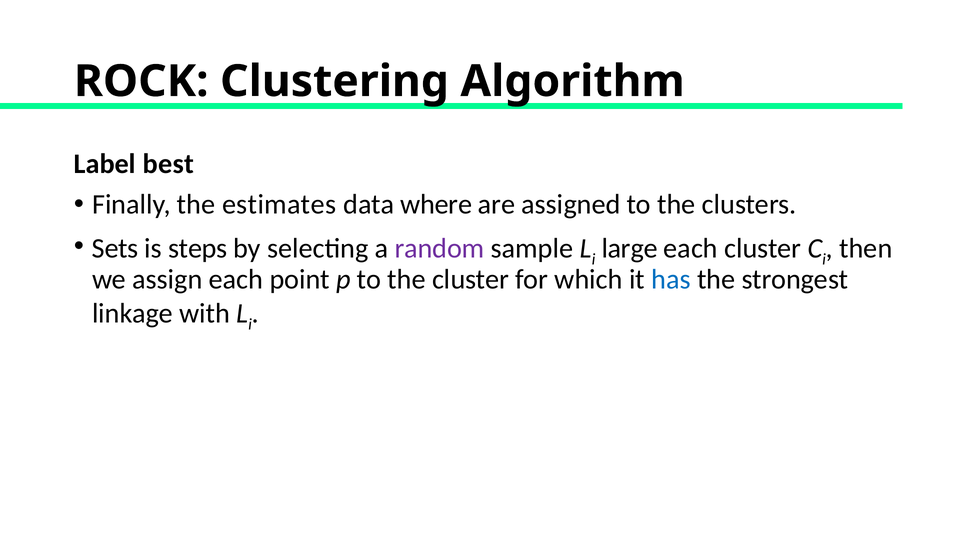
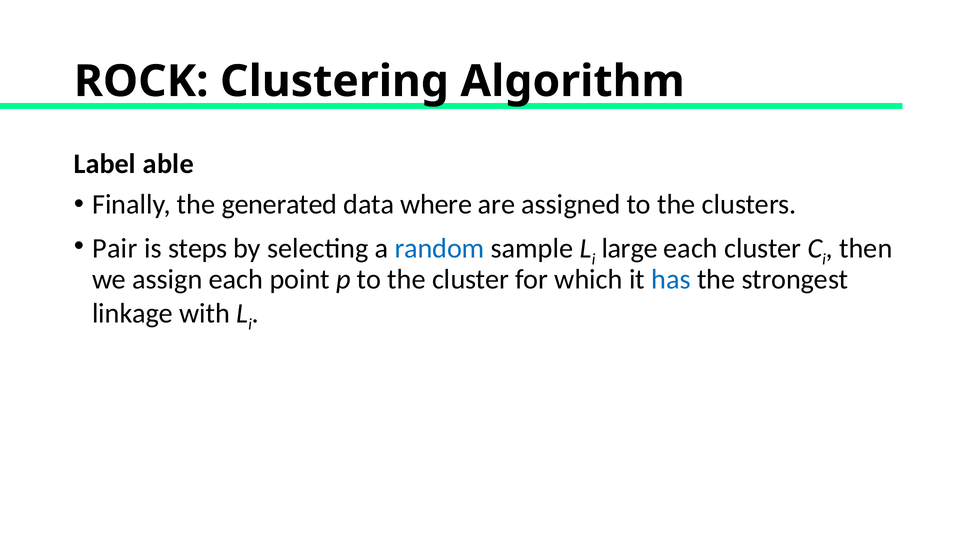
best: best -> able (168, 164)
estimates: estimates -> generated (279, 204)
Sets: Sets -> Pair (115, 248)
random colour: purple -> blue (440, 248)
